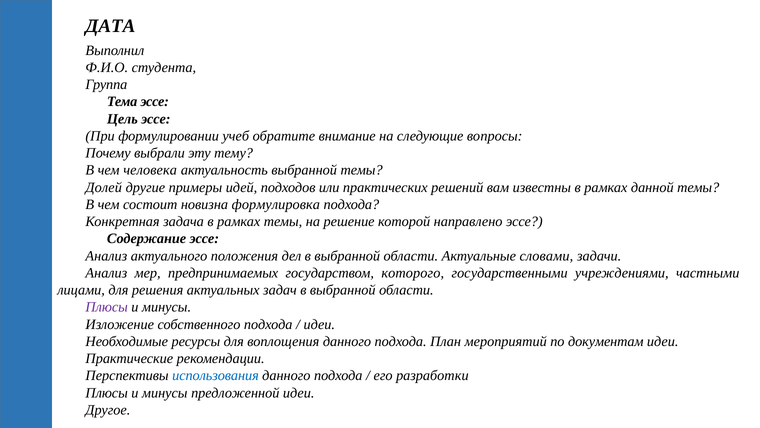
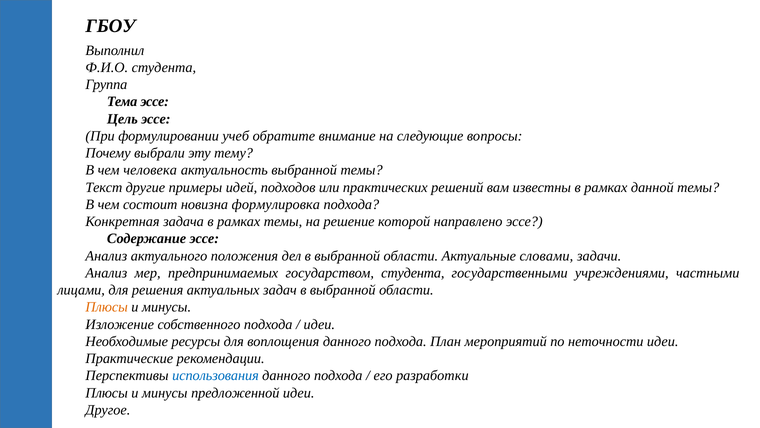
ДАТА: ДАТА -> ГБОУ (110, 26)
Долей: Долей -> Текст (104, 187)
государством которого: которого -> студента (413, 273)
Плюсы colour: purple -> orange (107, 307)
документам: документам -> неточности (606, 341)
